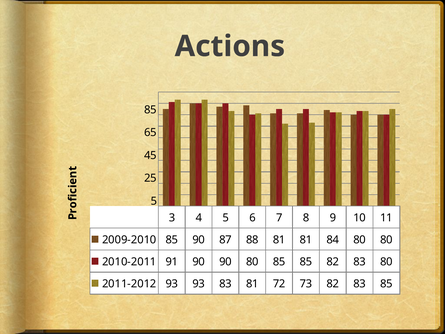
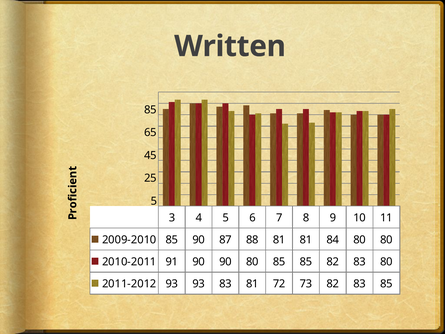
Actions: Actions -> Written (230, 46)
